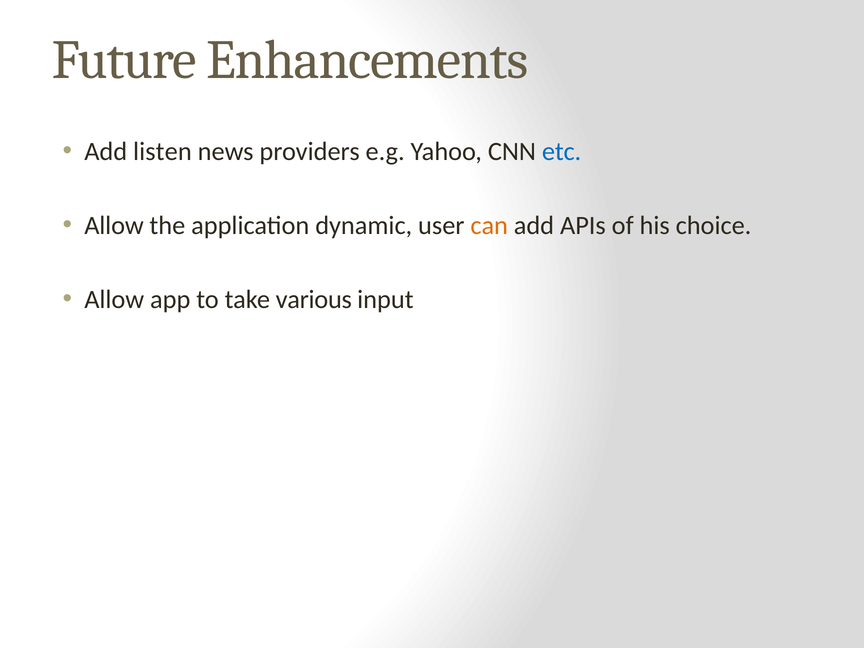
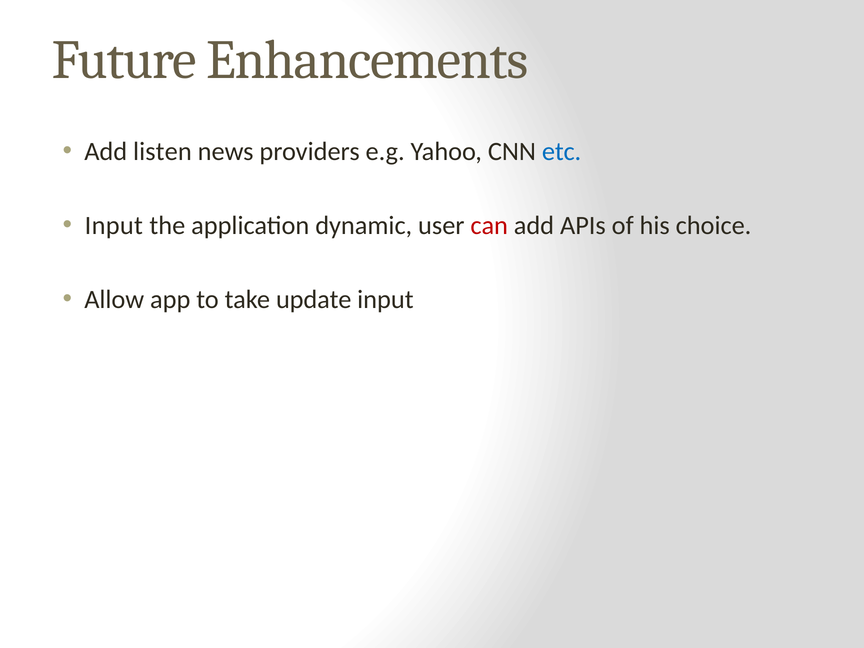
Allow: Allow -> Input (114, 225)
can colour: orange -> red (489, 225)
various: various -> update (314, 299)
